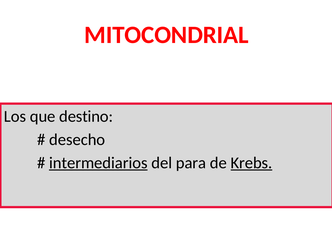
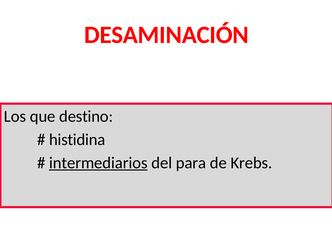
MITOCONDRIAL: MITOCONDRIAL -> DESAMINACIÓN (166, 35)
desecho: desecho -> histidina (77, 140)
Krebs underline: present -> none (251, 163)
